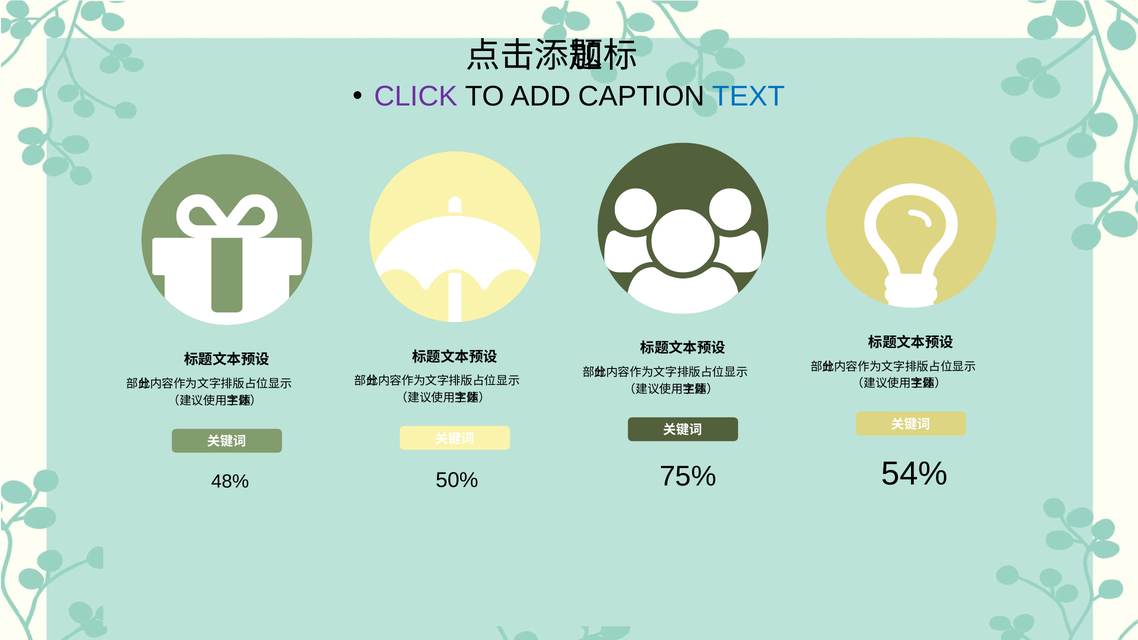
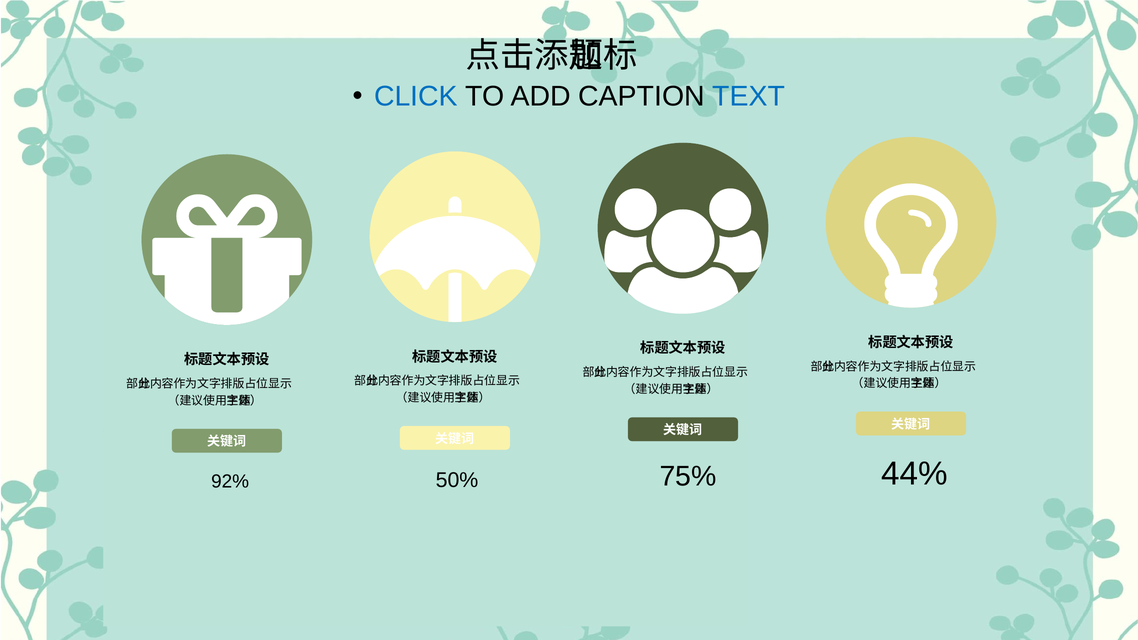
CLICK colour: purple -> blue (416, 96)
54%: 54% -> 44% (914, 474)
48%: 48% -> 92% (230, 481)
